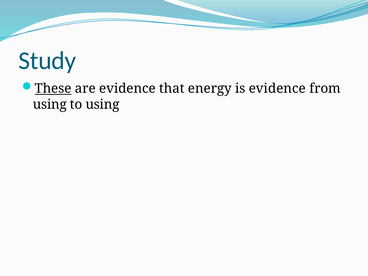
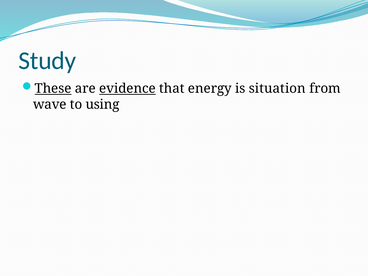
evidence underline: none -> present (127, 89)
is evidence: evidence -> situation (277, 89)
using: using -> wave (50, 105)
